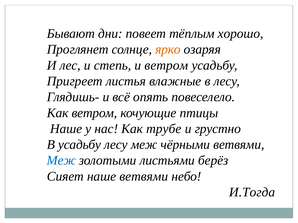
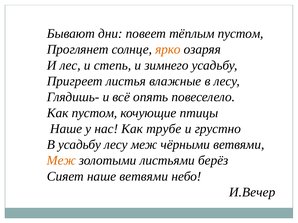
тёплым хорошо: хорошо -> пустом (241, 34)
и ветром: ветром -> зимнего (166, 65)
Как ветром: ветром -> пустом (94, 113)
Меж colour: blue -> orange (61, 161)
И.Тогда: И.Тогда -> И.Вечер (252, 193)
